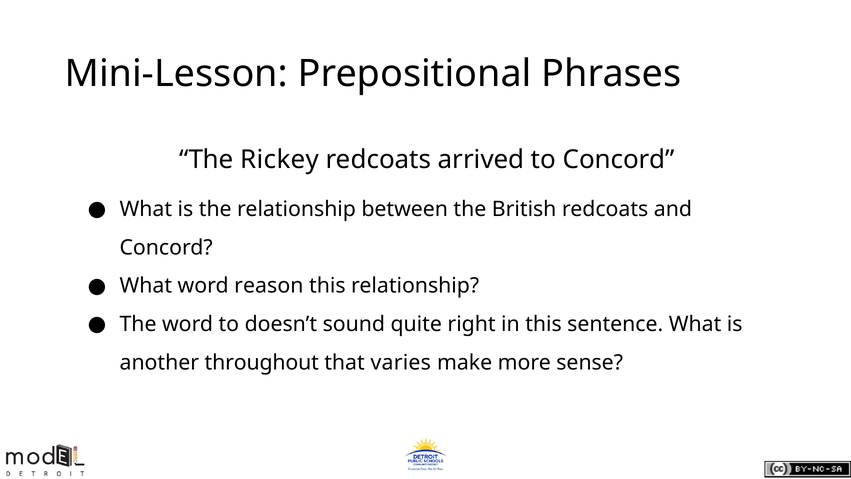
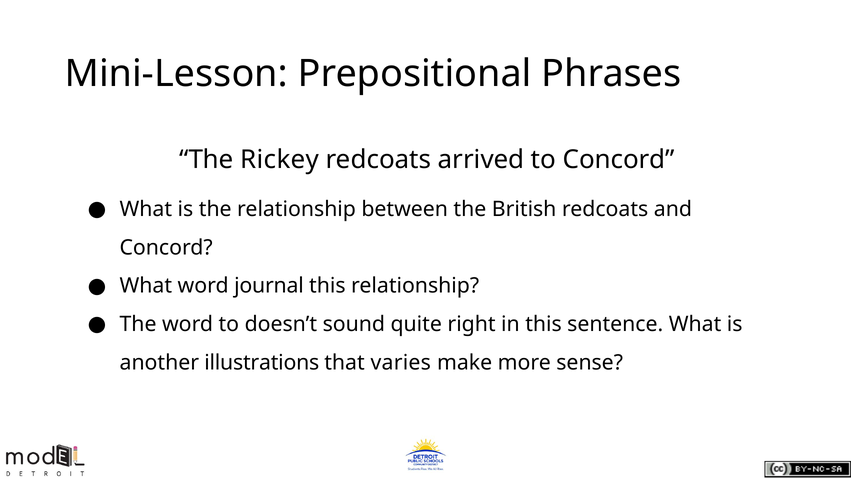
reason: reason -> journal (269, 286)
throughout: throughout -> illustrations (262, 362)
